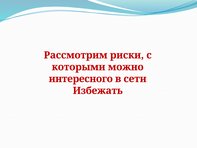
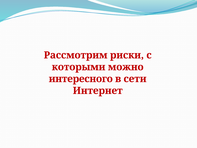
Избежать: Избежать -> Интернет (98, 91)
